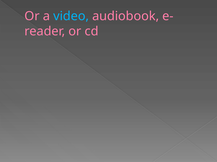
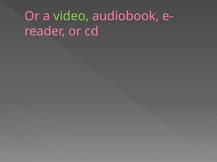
video colour: light blue -> light green (71, 16)
